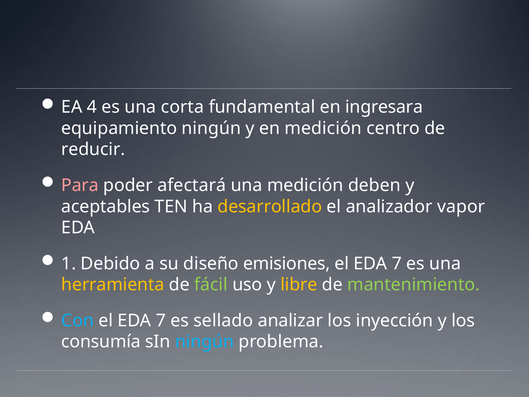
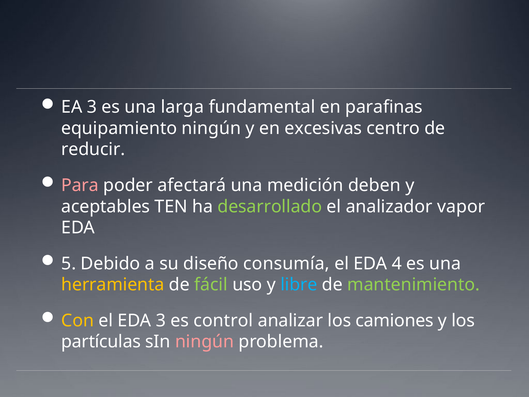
EA 4: 4 -> 3 (92, 107)
corta: corta -> larga (182, 107)
ingresara: ingresara -> parafinas (384, 107)
en medición: medición -> excesivas (323, 128)
desarrollado colour: yellow -> light green (270, 206)
1: 1 -> 5 (69, 263)
emisiones: emisiones -> consumía (286, 263)
7: 7 -> 4 (397, 263)
libre colour: yellow -> light blue (299, 285)
Con colour: light blue -> yellow (78, 320)
7: 7 -> 3 (161, 320)
sellado: sellado -> control (223, 320)
inyección: inyección -> camiones (395, 320)
consumía: consumía -> partículas (101, 342)
ningún colour: light blue -> pink (205, 342)
